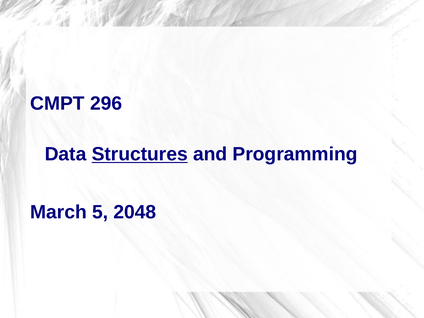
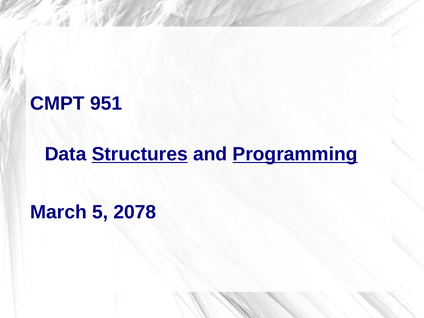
296: 296 -> 951 (106, 104)
Programming underline: none -> present (295, 154)
2048: 2048 -> 2078 (135, 212)
